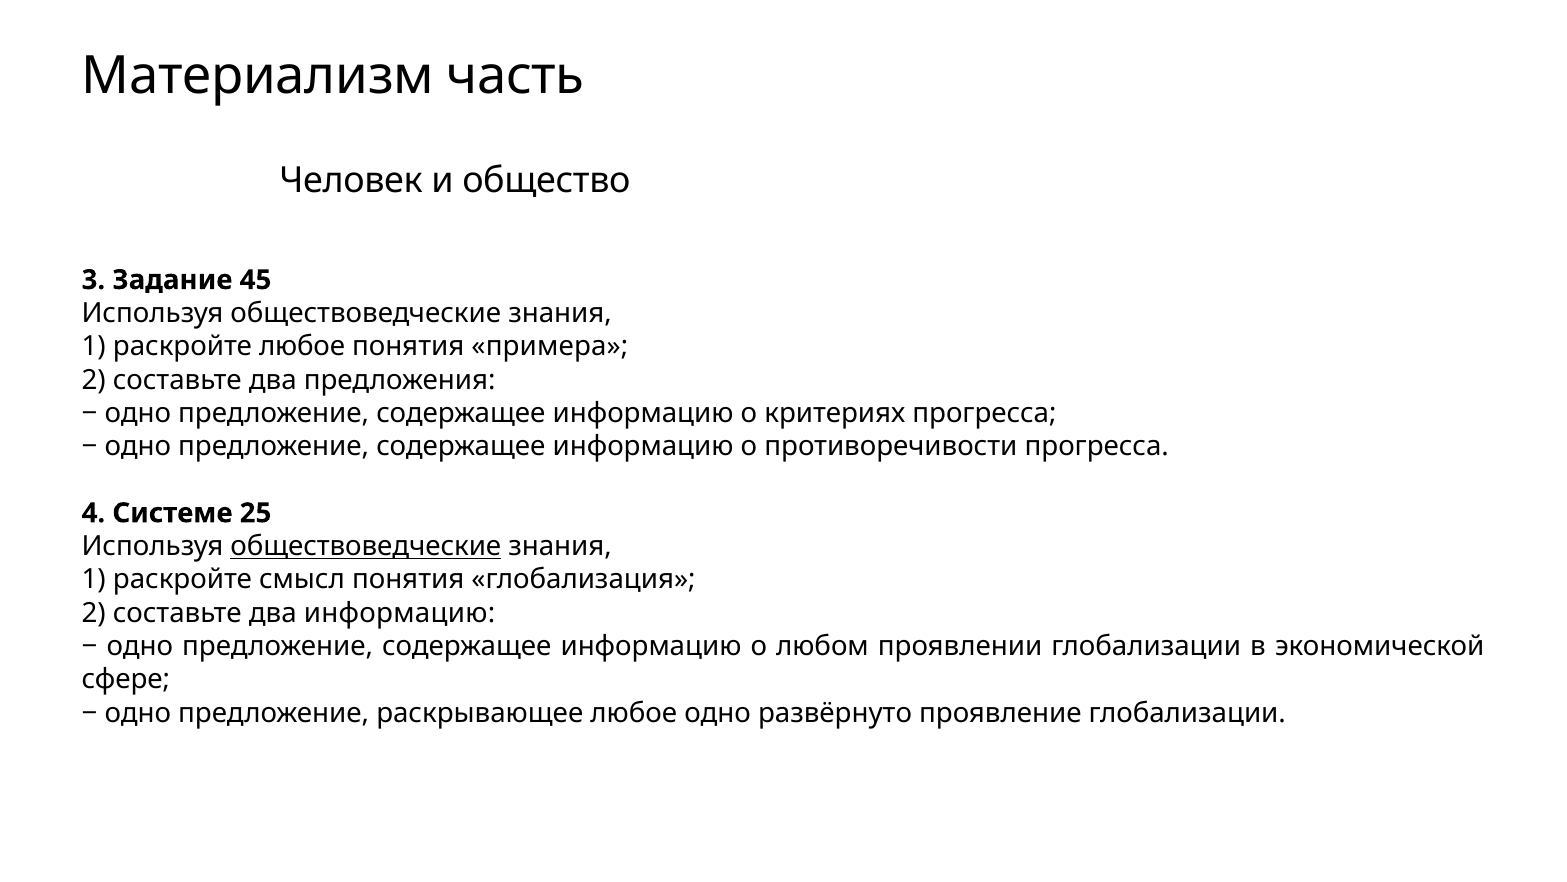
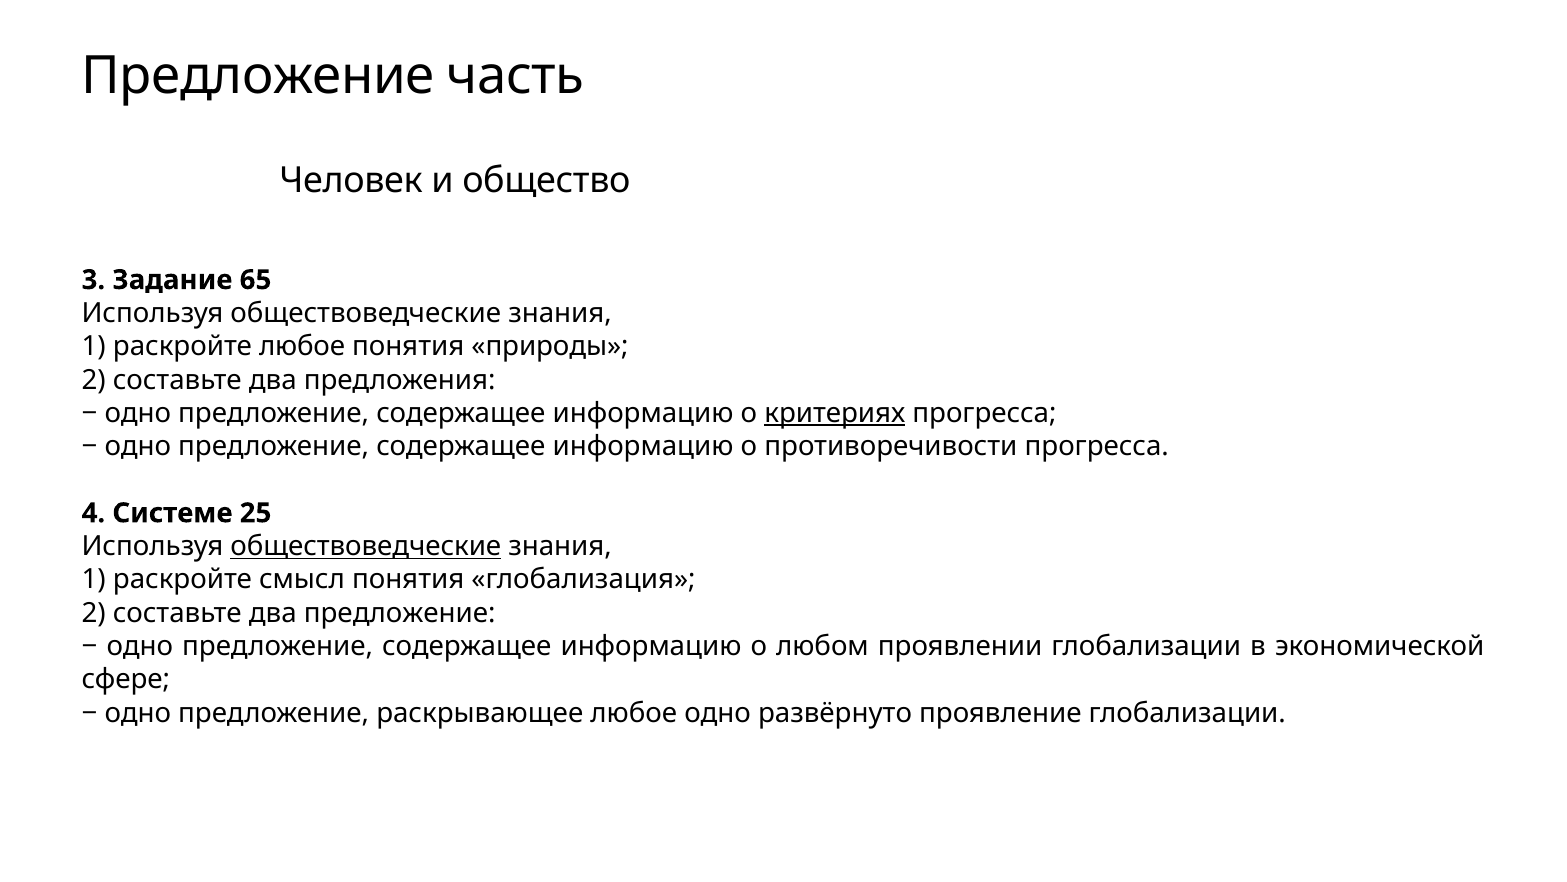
Материализм: Материализм -> Предложение (258, 76)
45: 45 -> 65 (256, 280)
примера: примера -> природы (550, 346)
критериях underline: none -> present (835, 413)
два информацию: информацию -> предложение (400, 613)
